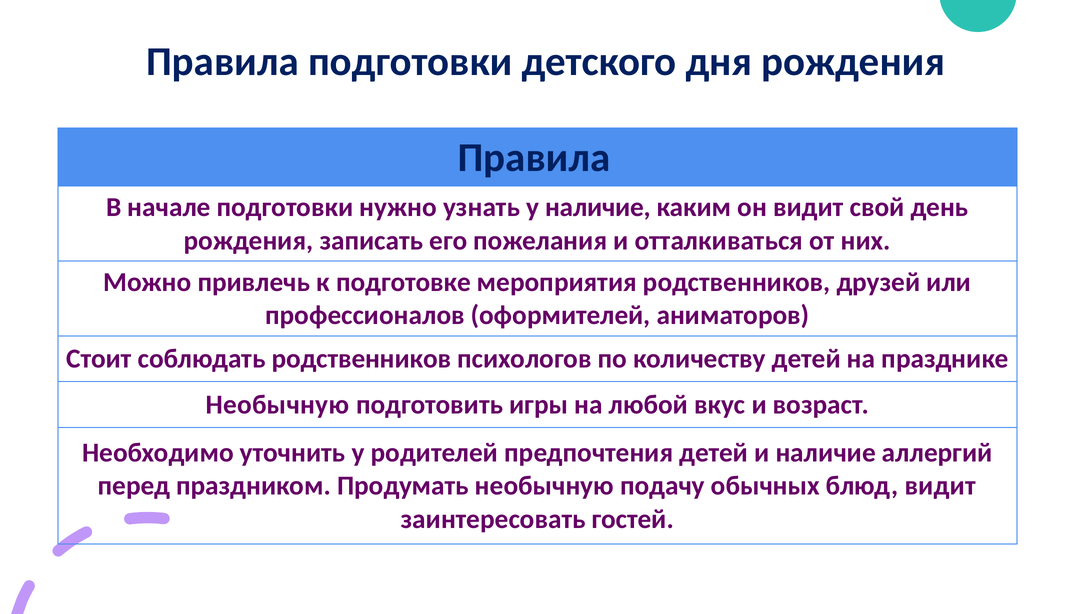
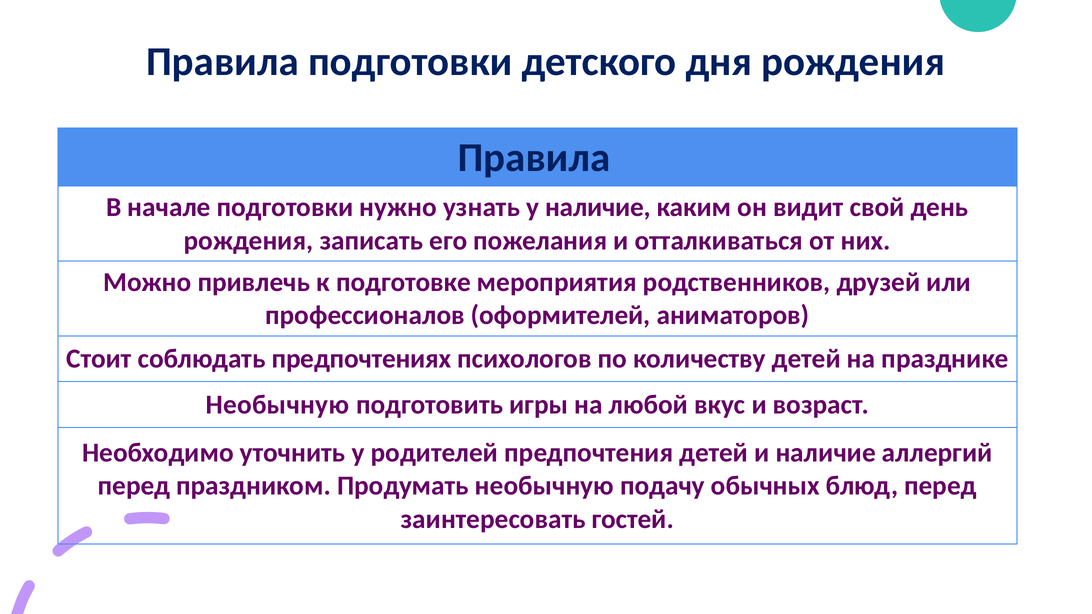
соблюдать родственников: родственников -> предпочтениях (361, 359)
блюд видит: видит -> перед (940, 486)
